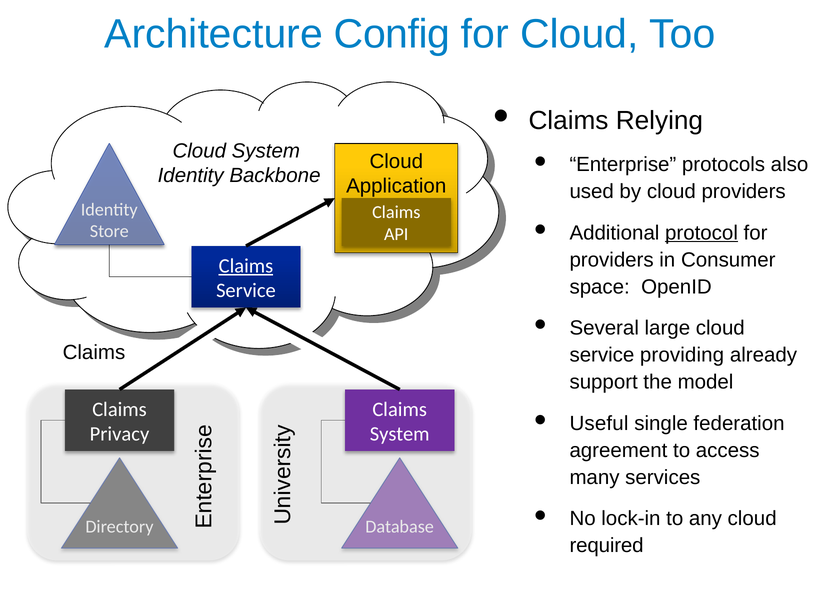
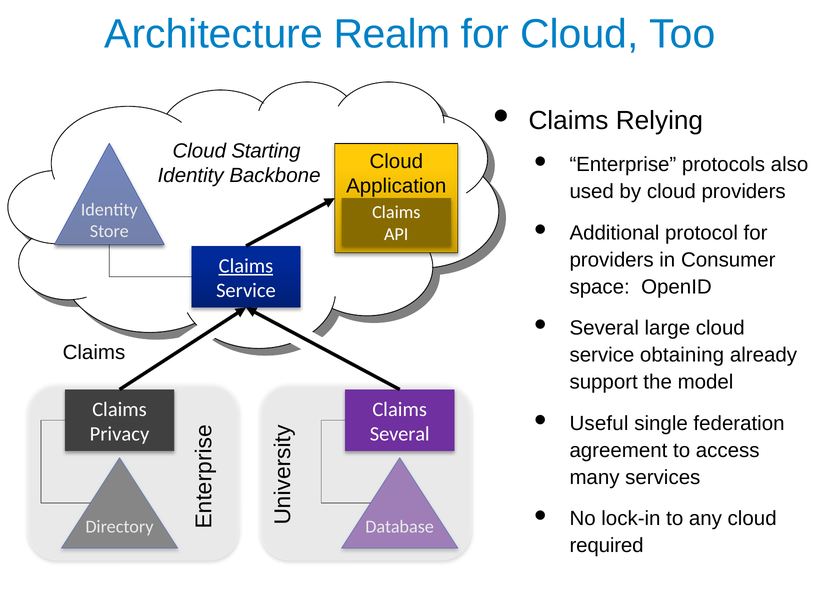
Config: Config -> Realm (392, 34)
Cloud System: System -> Starting (266, 151)
protocol underline: present -> none (702, 233)
providing: providing -> obtaining (682, 355)
System: System -> Several (400, 434)
